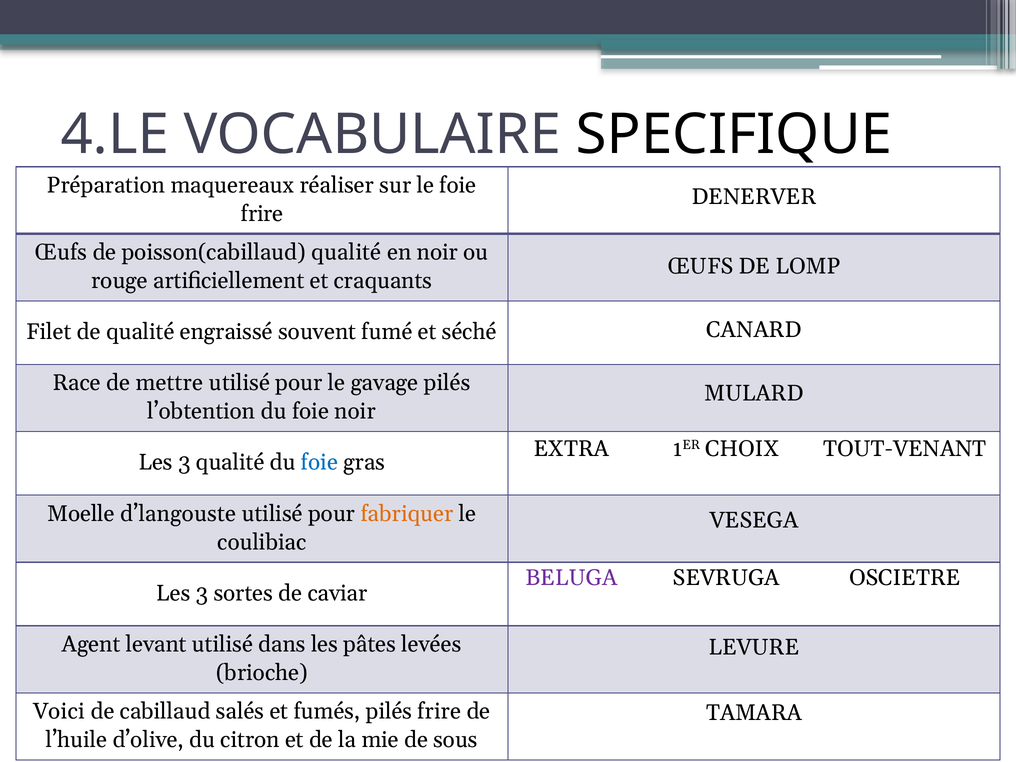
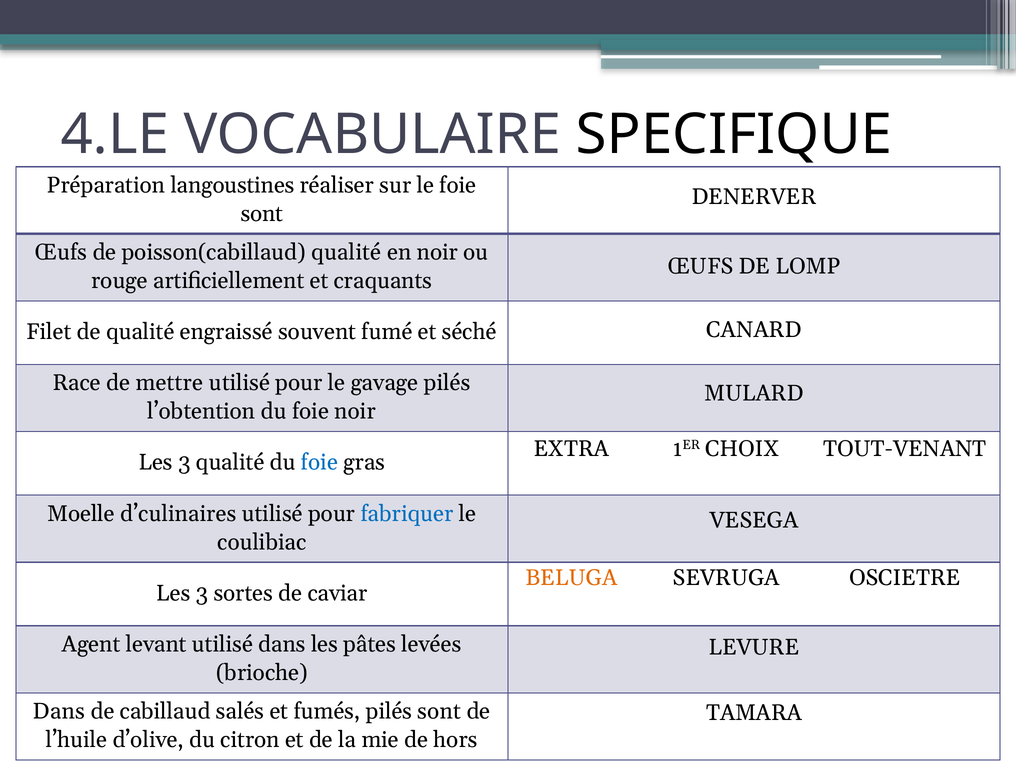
maquereaux: maquereaux -> langoustines (233, 185)
frire: frire -> sont (262, 214)
d’langouste: d’langouste -> d’culinaires (178, 514)
fabriquer colour: orange -> blue (407, 514)
BELUGA colour: purple -> orange (572, 578)
Voici: Voici -> Dans (59, 711)
pilés frire: frire -> sont (439, 711)
sous: sous -> hors (455, 740)
